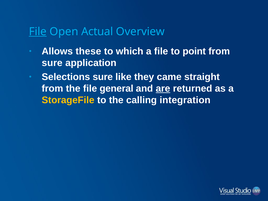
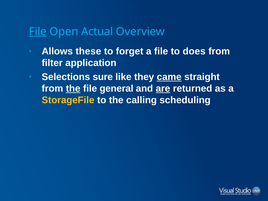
which: which -> forget (130, 51)
point: point -> does (194, 51)
sure: sure -> filter (52, 63)
came underline: none -> present (169, 77)
the underline: none -> present (73, 89)
integration: integration -> scheduling (185, 100)
